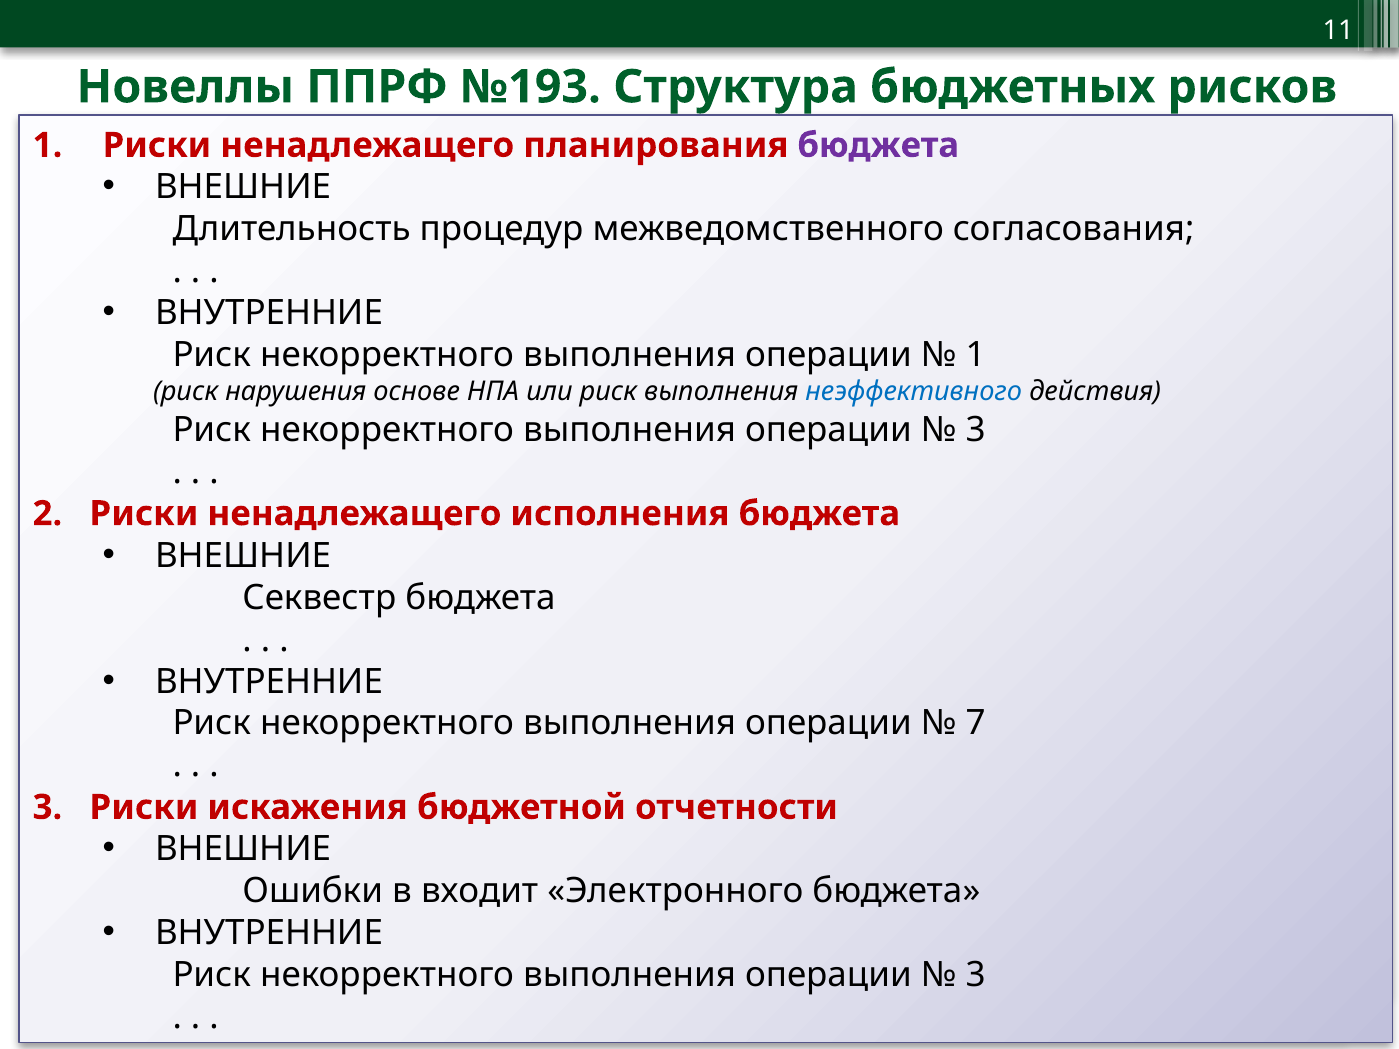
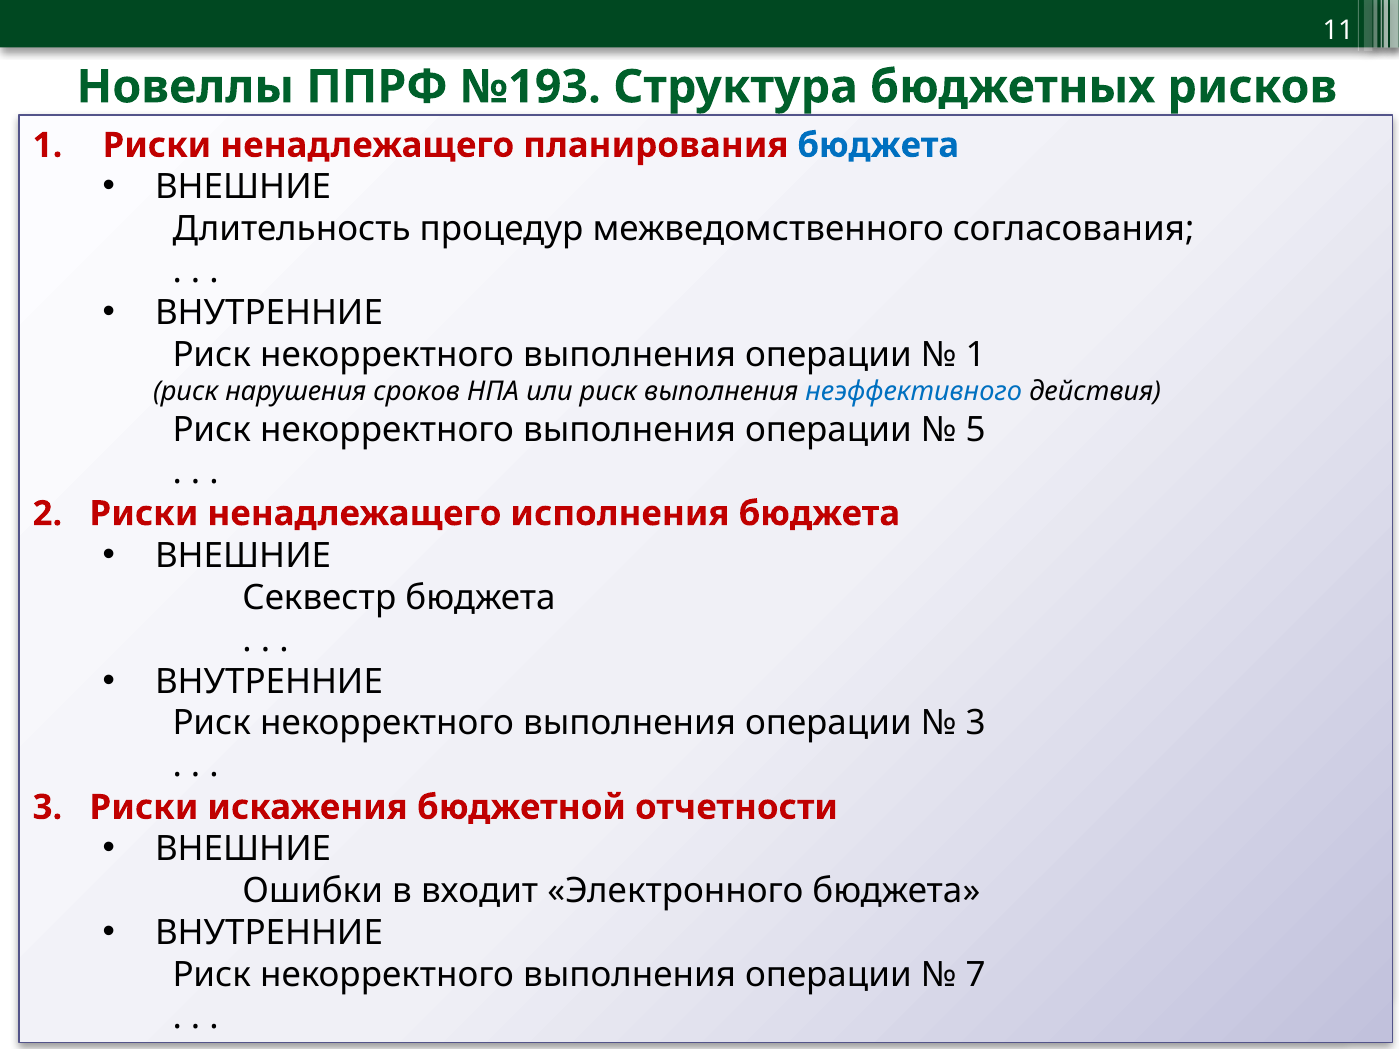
бюджета colour: purple -> blue (878, 145)
основе: основе -> сроков (417, 392)
3: 3 -> 5 (976, 430)
7: 7 -> 3 (976, 724)
3: 3 -> 7 (976, 975)
